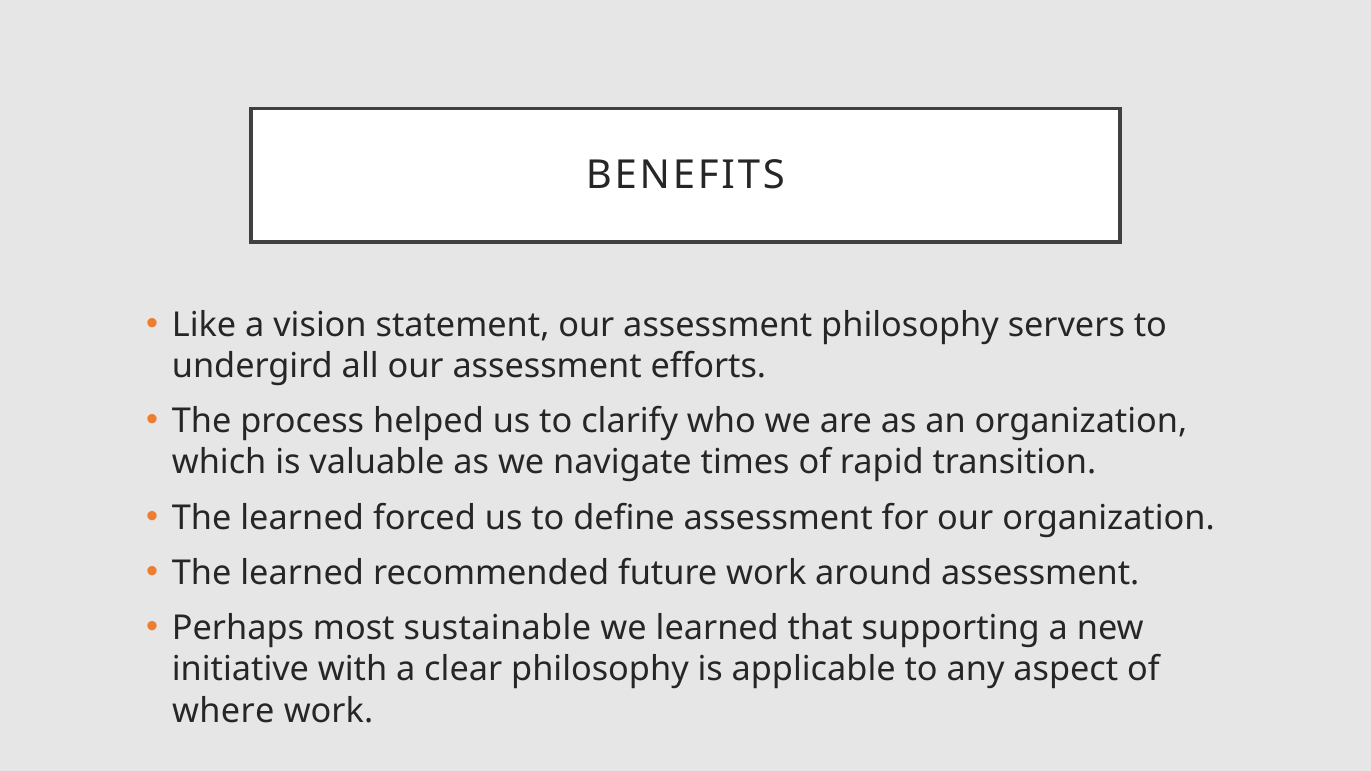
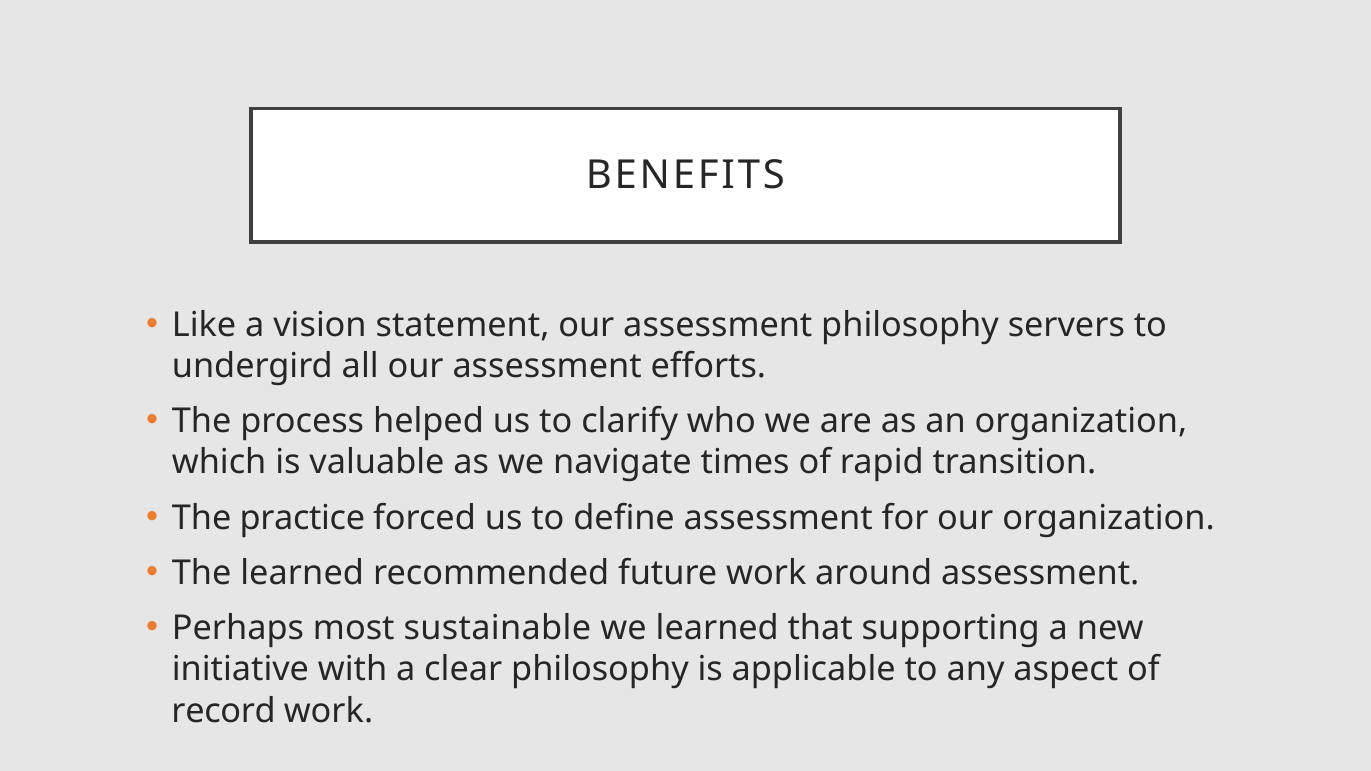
learned: learned -> practice (302, 518)
where: where -> record (224, 711)
